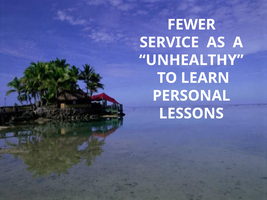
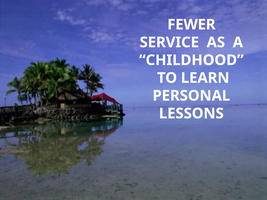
UNHEALTHY: UNHEALTHY -> CHILDHOOD (191, 60)
